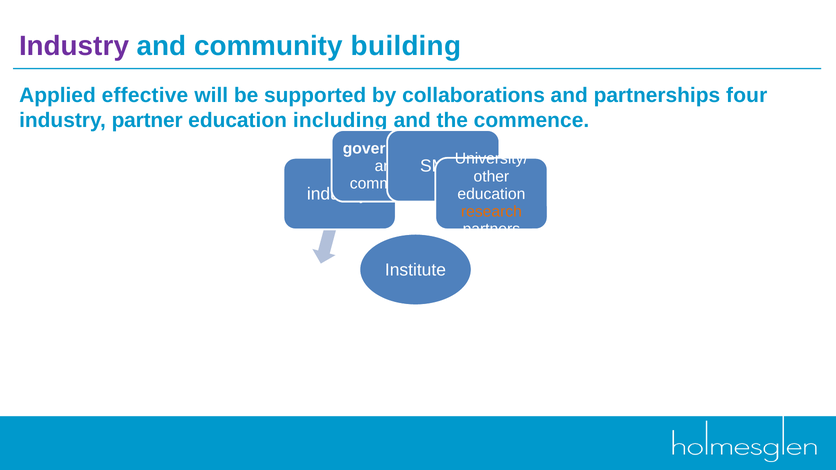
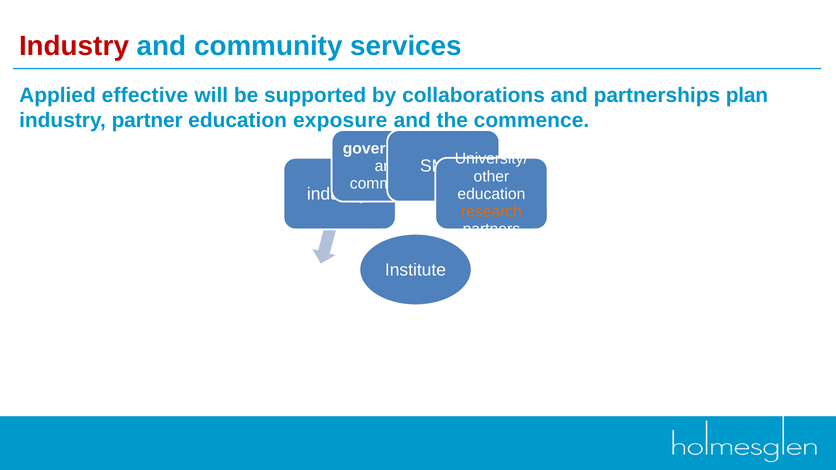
Industry colour: purple -> red (74, 46)
building: building -> services (406, 46)
four: four -> plan (747, 95)
including: including -> exposure (340, 121)
